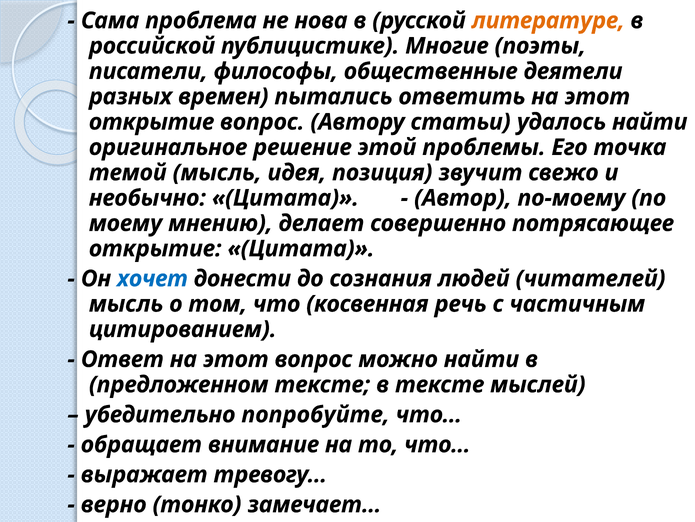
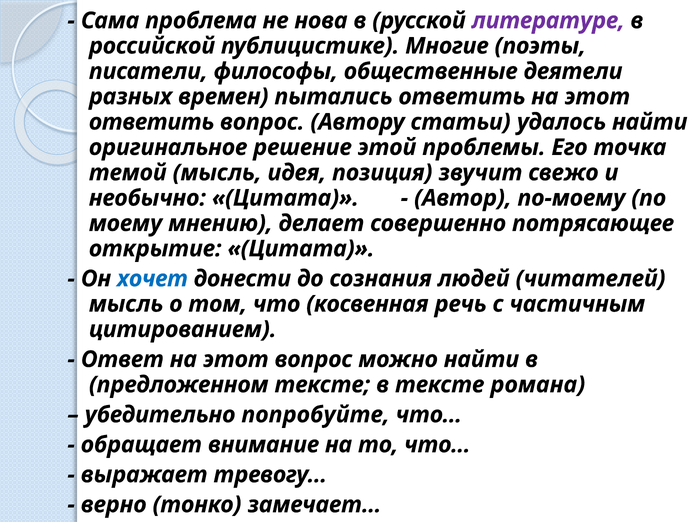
литературе colour: orange -> purple (548, 21)
открытие: открытие -> ответить (152, 122)
мыслей: мыслей -> романа (538, 384)
